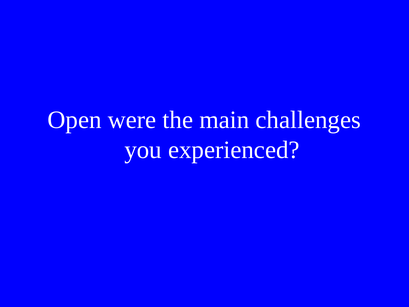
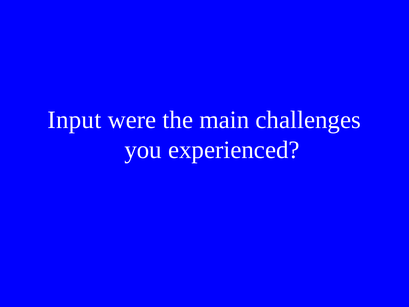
Open: Open -> Input (74, 120)
